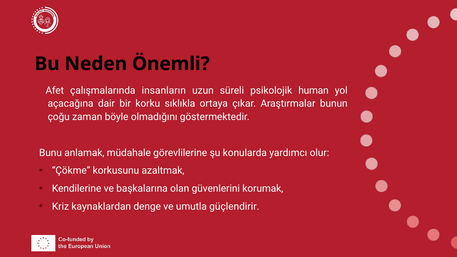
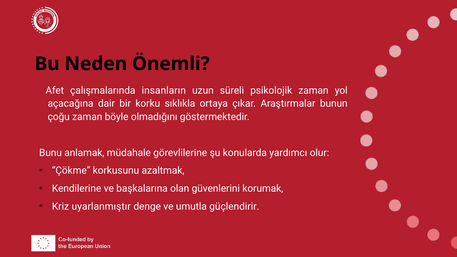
psikolojik human: human -> zaman (313, 91)
kaynaklardan: kaynaklardan -> uyarlanmıştır (101, 207)
